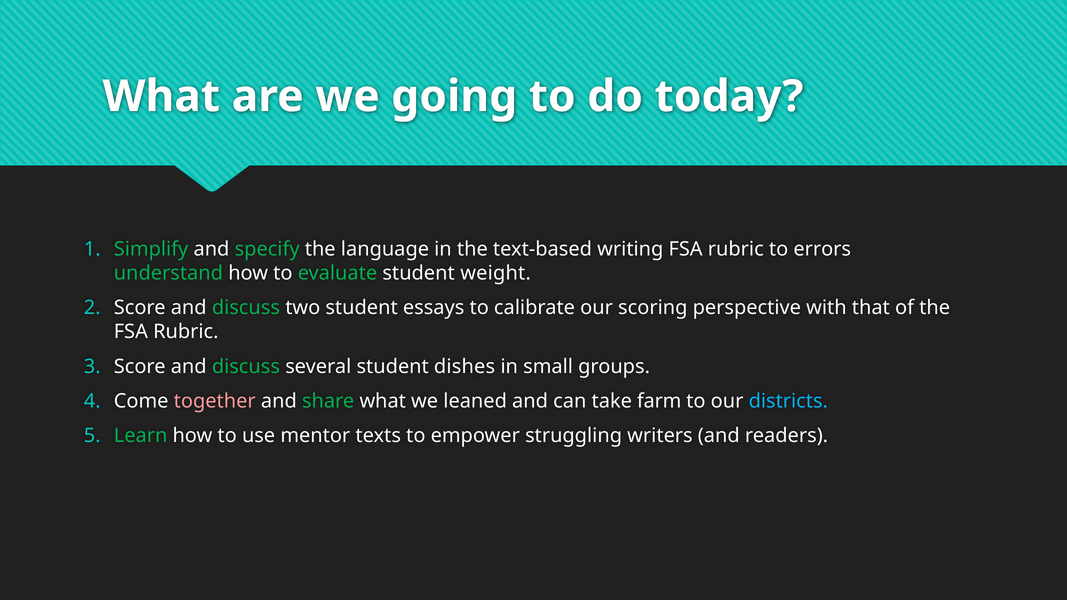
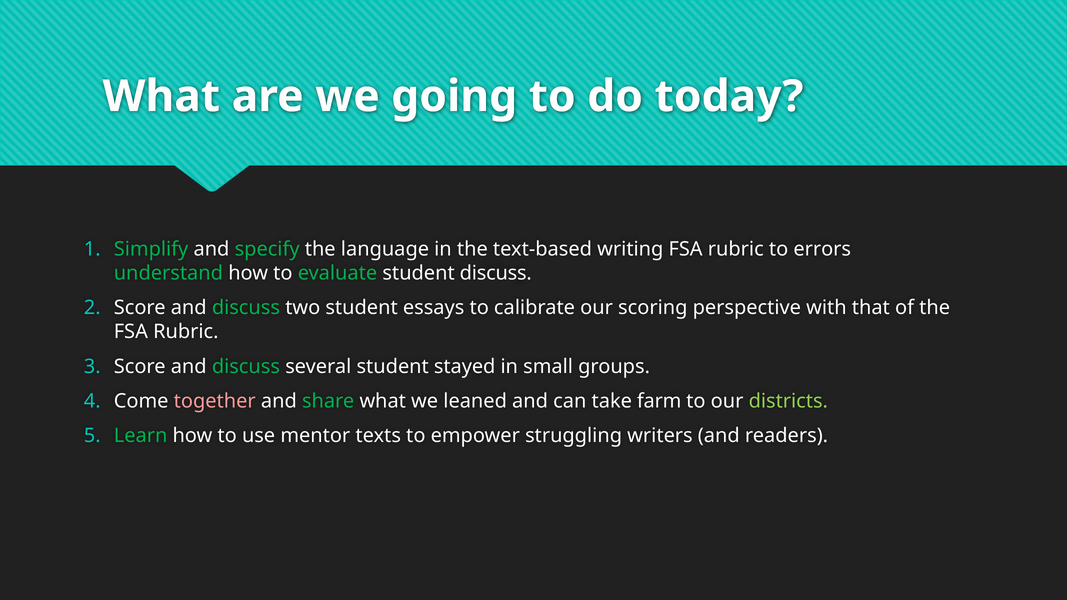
student weight: weight -> discuss (496, 273)
dishes: dishes -> stayed (465, 367)
districts colour: light blue -> light green (788, 401)
